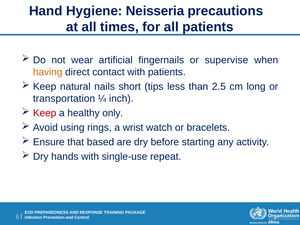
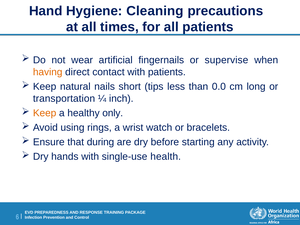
Neisseria: Neisseria -> Cleaning (155, 11)
2.5: 2.5 -> 0.0 (219, 87)
Keep colour: red -> orange (45, 113)
based: based -> during (100, 142)
repeat: repeat -> health (166, 157)
